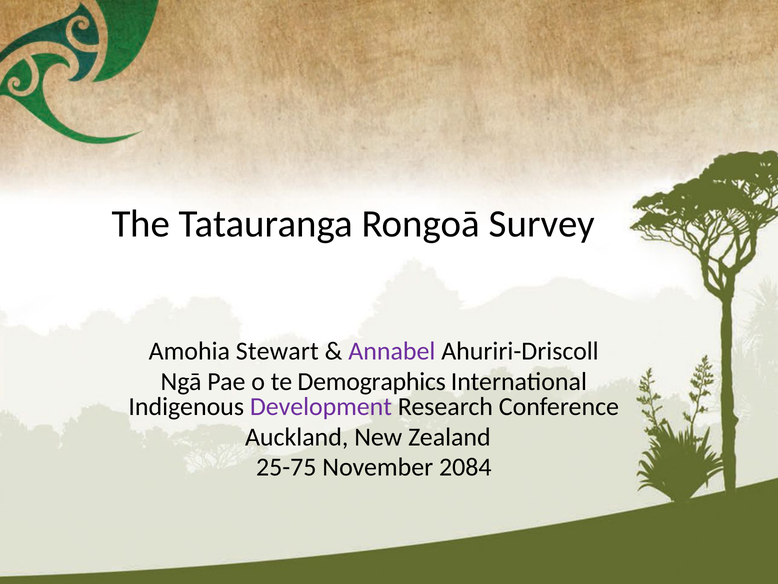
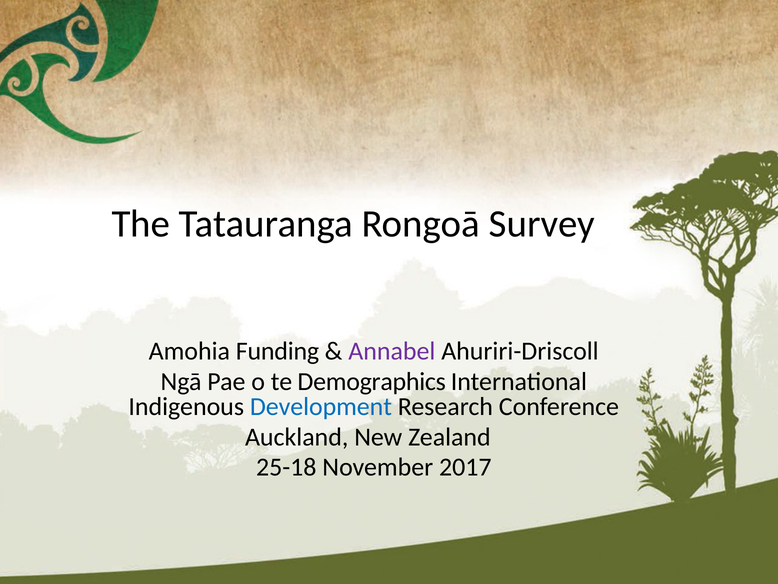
Stewart: Stewart -> Funding (277, 351)
Development colour: purple -> blue (321, 406)
25-75: 25-75 -> 25-18 (286, 467)
2084: 2084 -> 2017 (465, 467)
